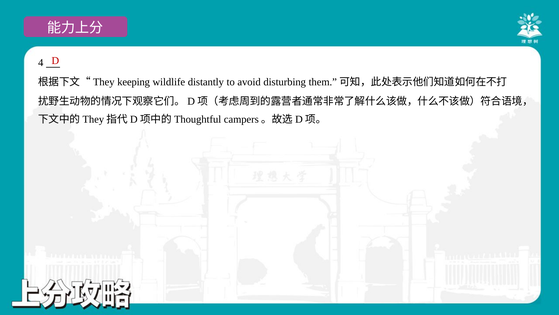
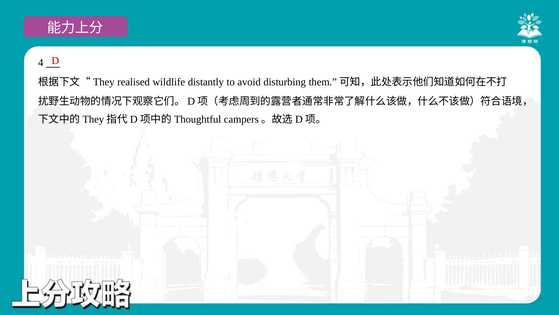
keeping: keeping -> realised (134, 82)
